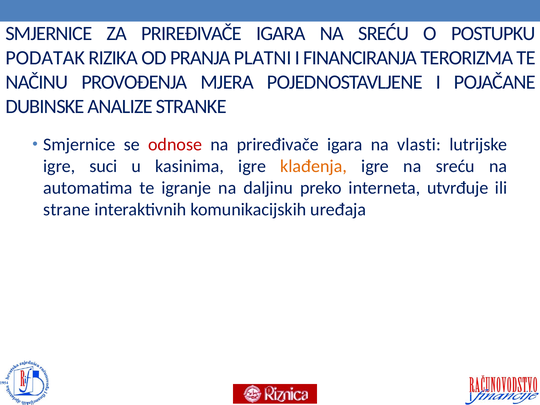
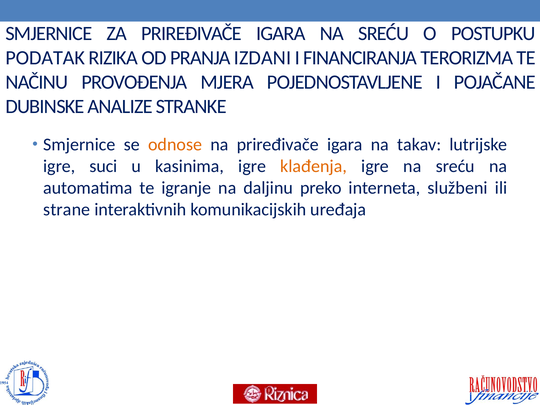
PLATNI: PLATNI -> IZDANI (263, 58)
odnose colour: red -> orange (175, 145)
vlasti: vlasti -> takav (419, 145)
utvrđuje: utvrđuje -> službeni (458, 188)
